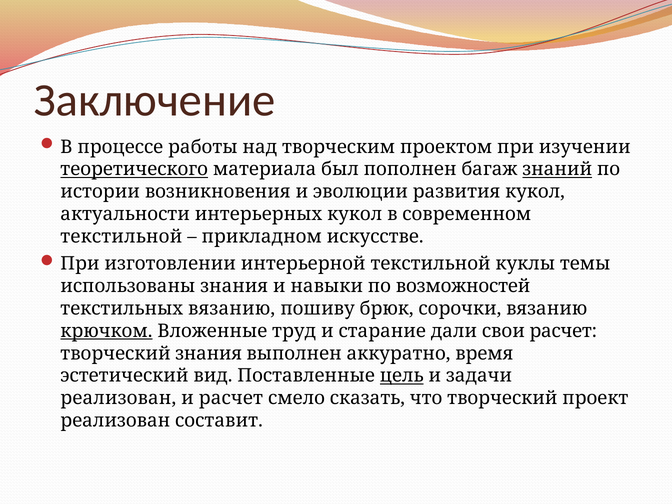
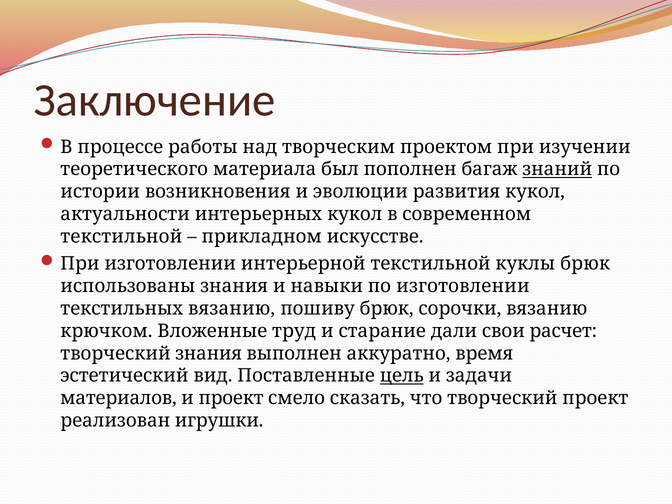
теоретического underline: present -> none (134, 169)
куклы темы: темы -> брюк (585, 264)
по возможностей: возможностей -> изготовлении (463, 286)
крючком underline: present -> none (106, 331)
реализован: реализован -> материалов (118, 398)
и расчет: расчет -> проект (231, 398)
составит: составит -> игрушки (219, 421)
